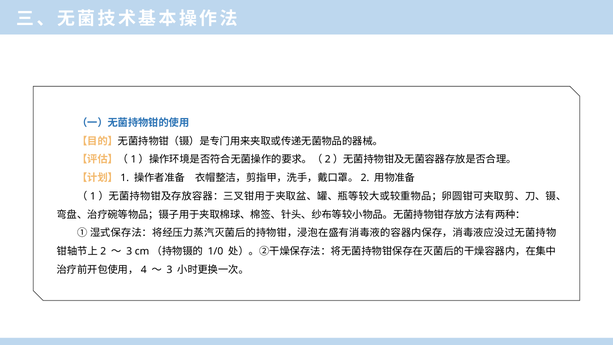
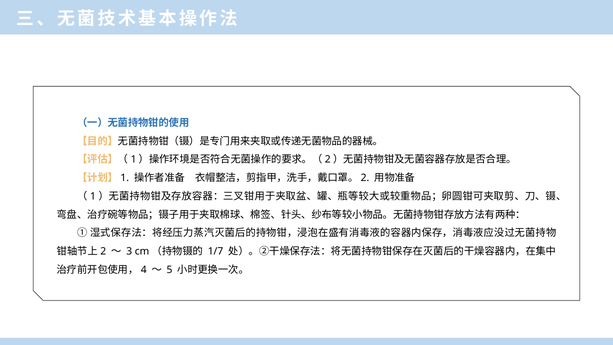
1/0: 1/0 -> 1/7 (216, 251)
3: 3 -> 5 (169, 270)
